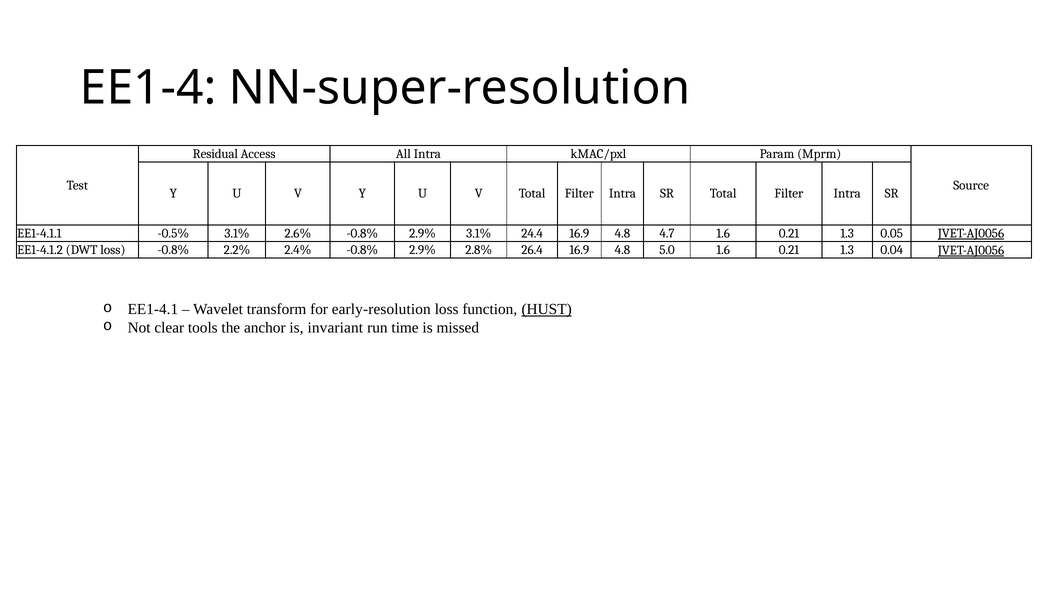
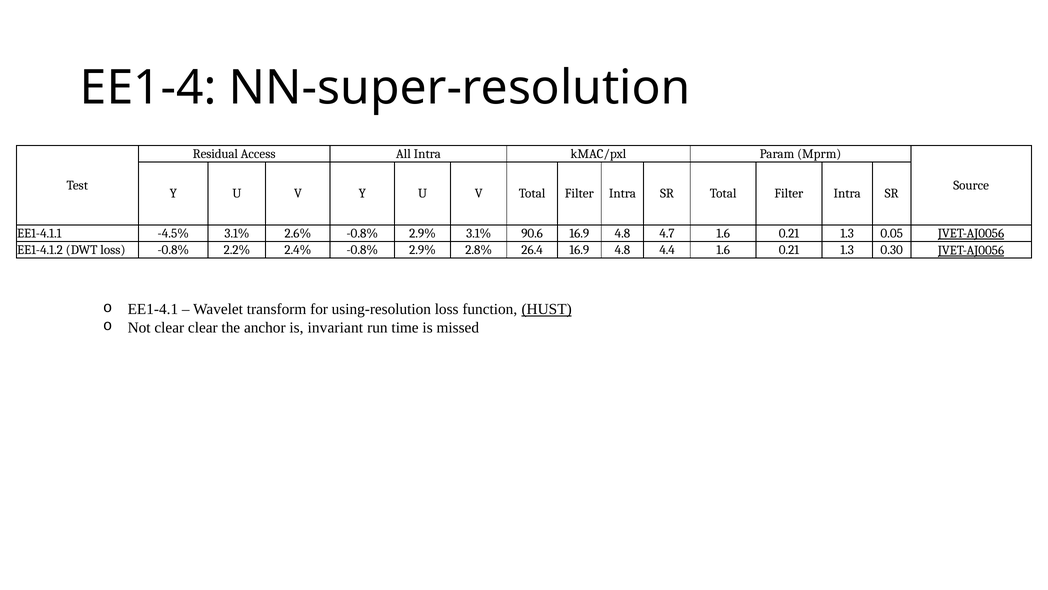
-0.5%: -0.5% -> -4.5% (173, 233)
24.4: 24.4 -> 90.6 (532, 233)
5.0: 5.0 -> 4.4 (667, 250)
0.04: 0.04 -> 0.30 (892, 250)
early-resolution: early-resolution -> using-resolution (381, 309)
clear tools: tools -> clear (203, 327)
